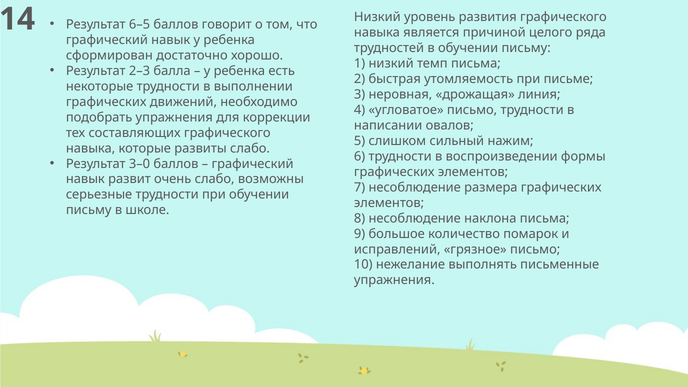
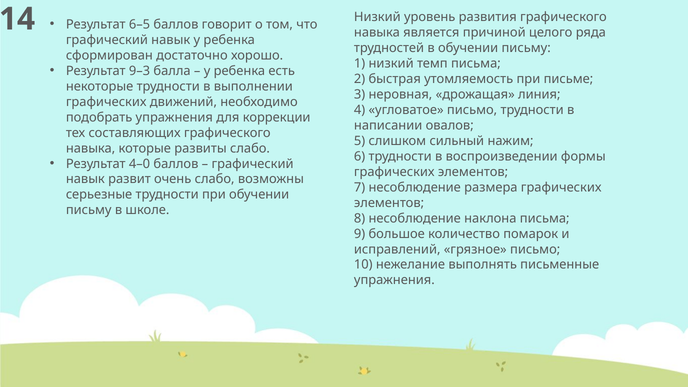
2–3: 2–3 -> 9–3 (140, 71)
3–0: 3–0 -> 4–0 (140, 164)
